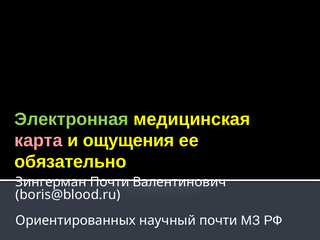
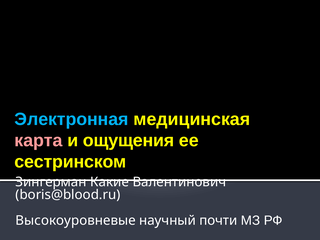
Электронная colour: light green -> light blue (72, 119)
обязательно: обязательно -> сестринском (70, 162)
Зингерман Почти: Почти -> Какие (110, 182)
Ориентированных: Ориентированных -> Высокоуровневые (76, 220)
